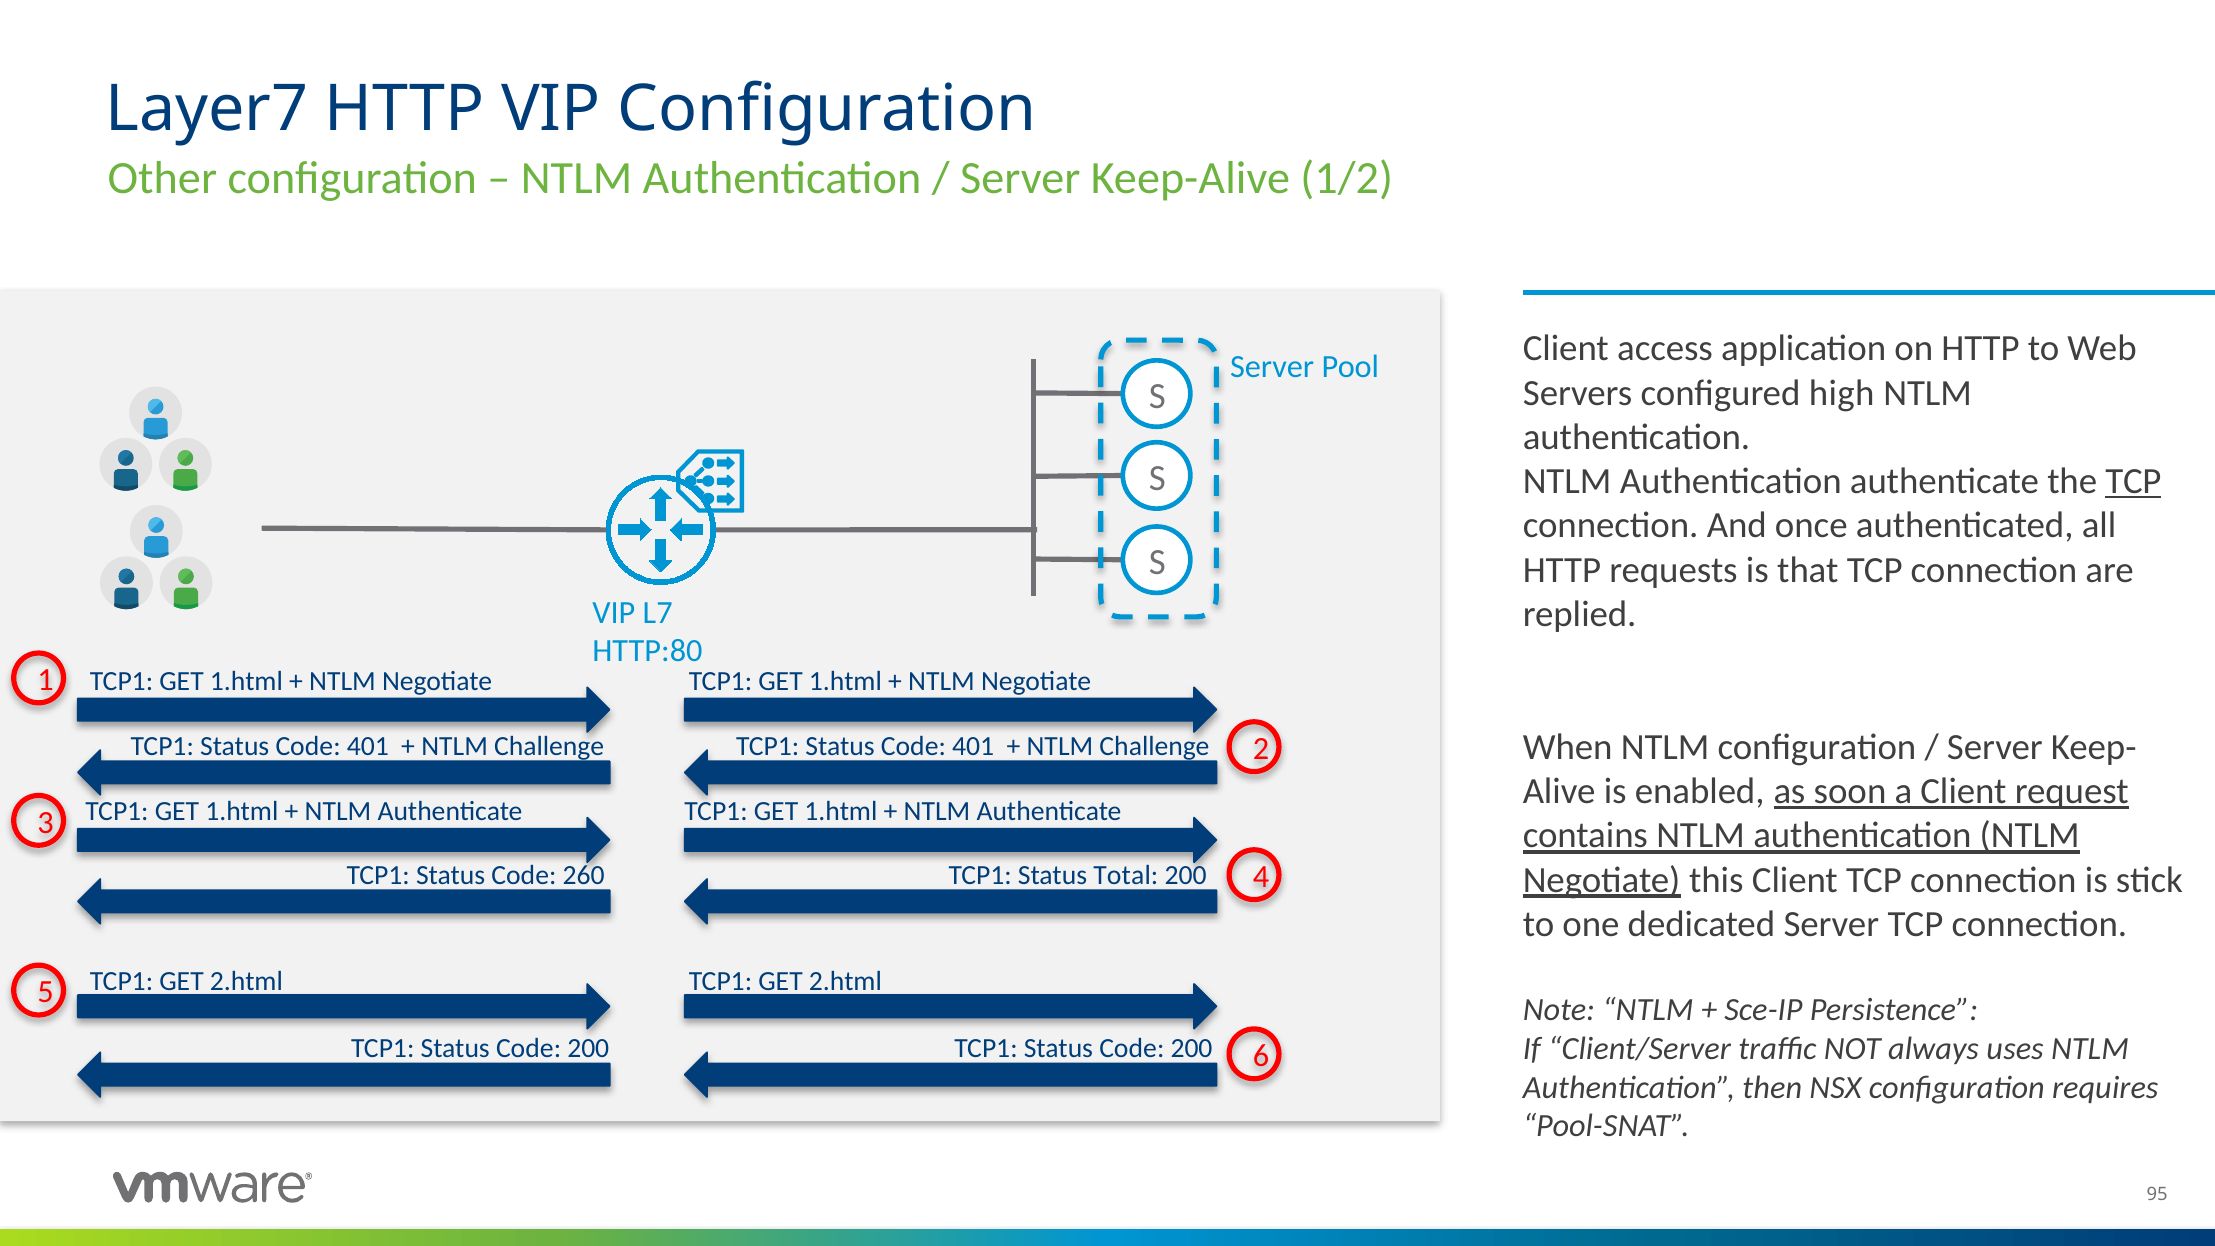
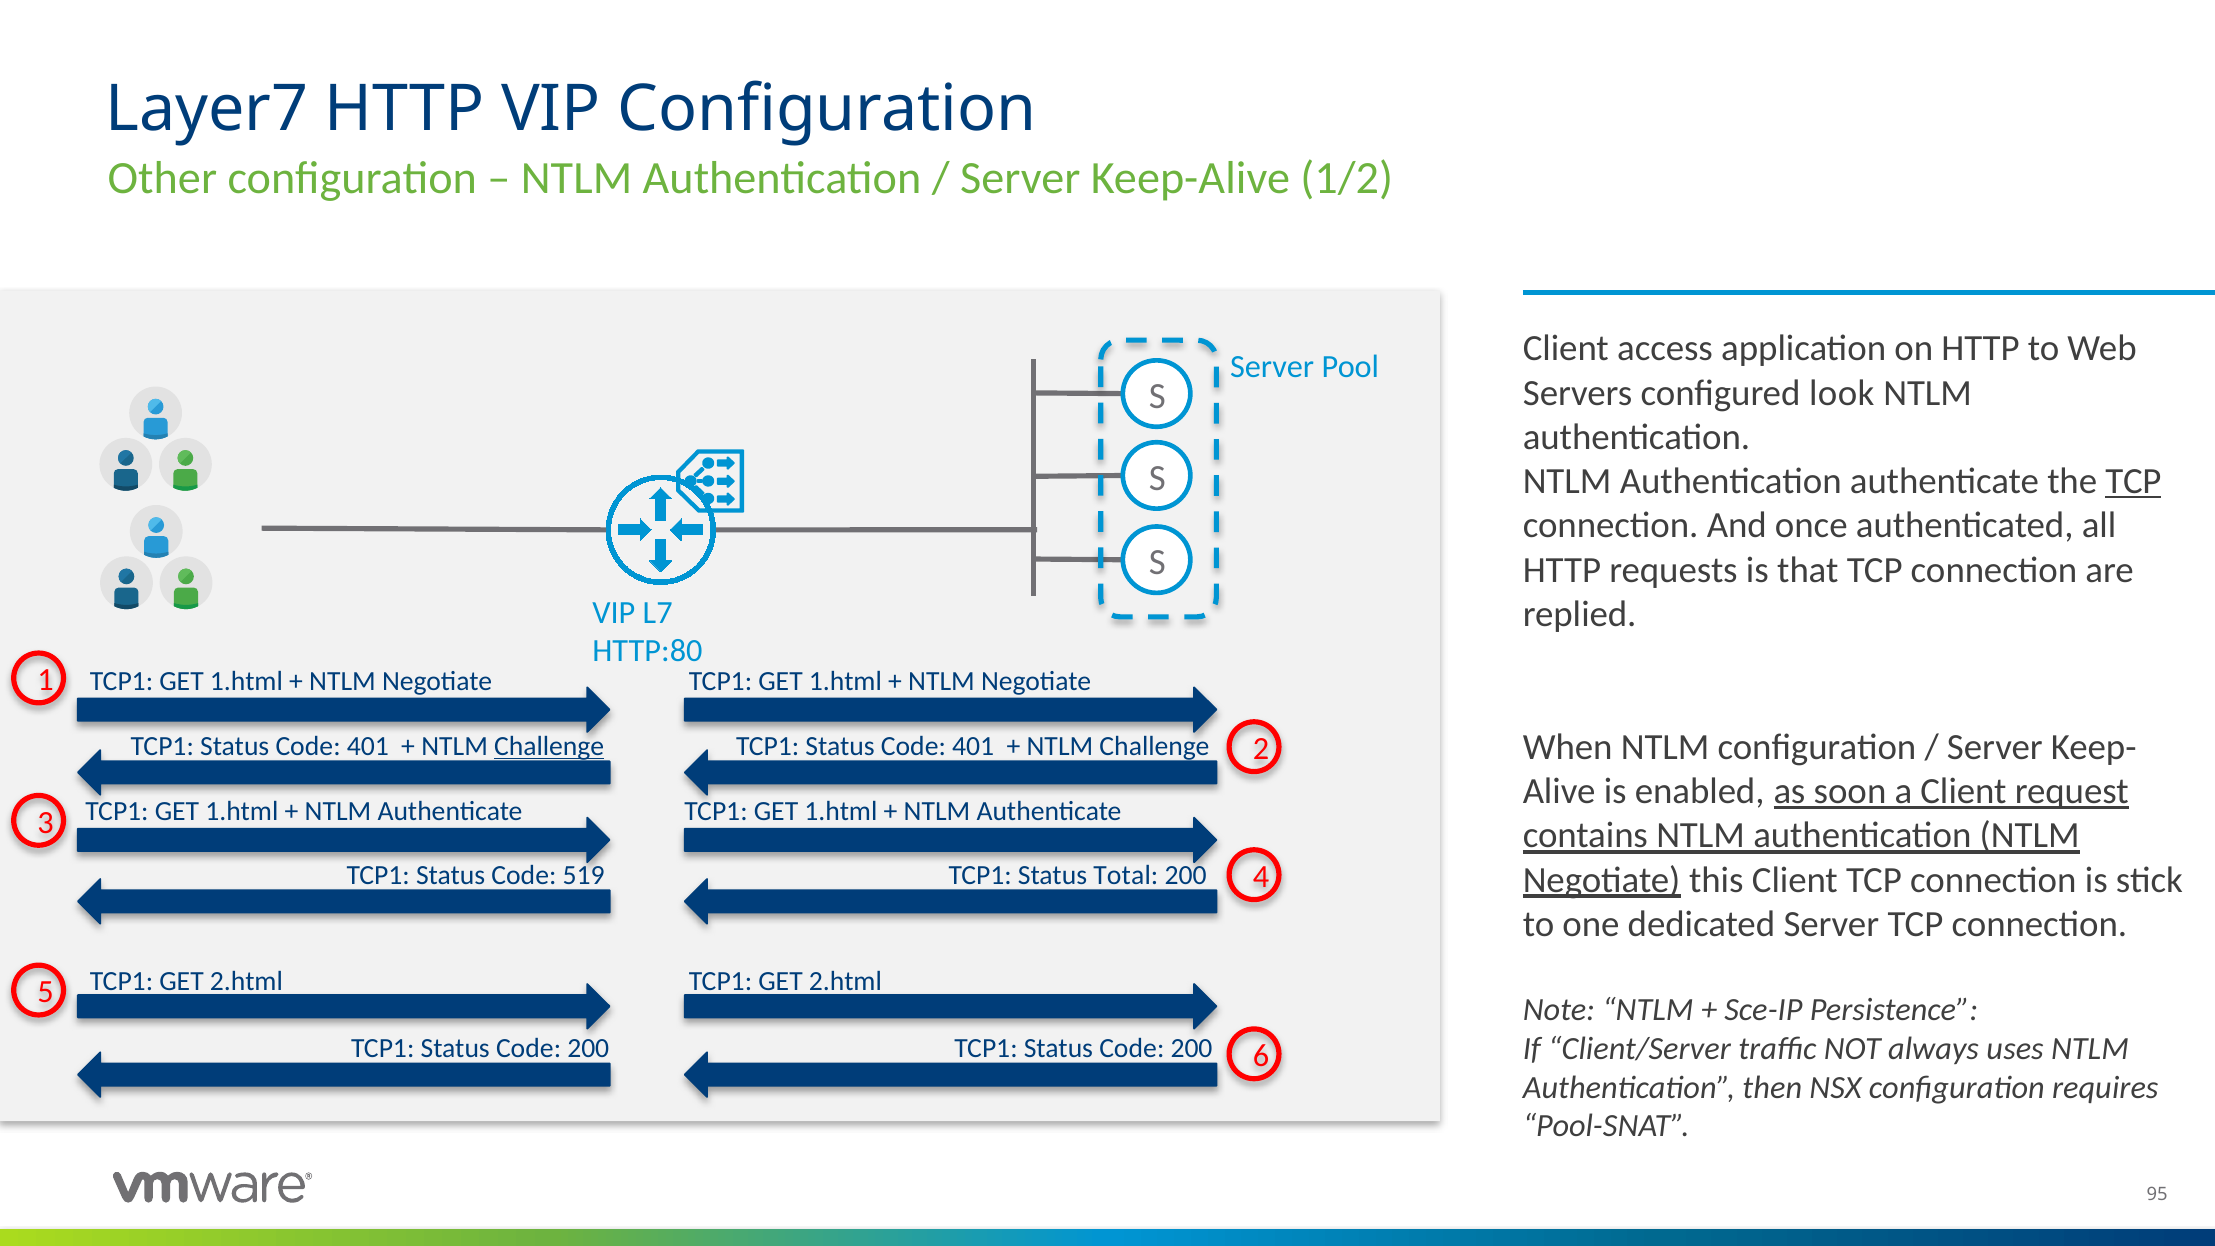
high: high -> look (1842, 393)
Challenge underline: none -> present (549, 747)
260: 260 -> 519 (584, 876)
